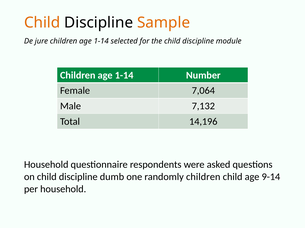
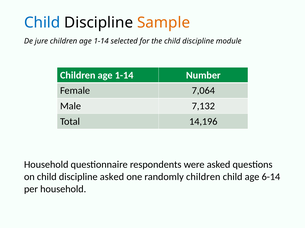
Child colour: orange -> blue (42, 23)
discipline dumb: dumb -> asked (112, 177)
9-14: 9-14 -> 6-14 (271, 177)
